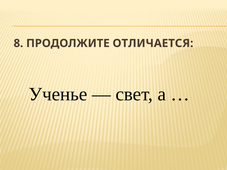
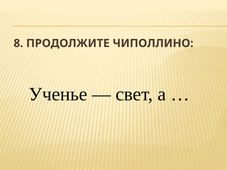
ОТЛИЧАЕТСЯ: ОТЛИЧАЕТСЯ -> ЧИПОЛЛИНО (153, 43)
